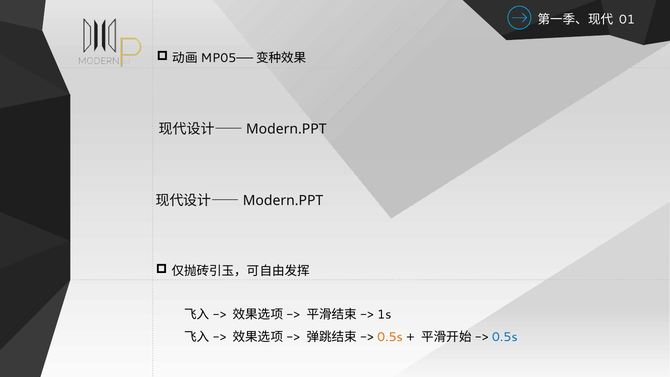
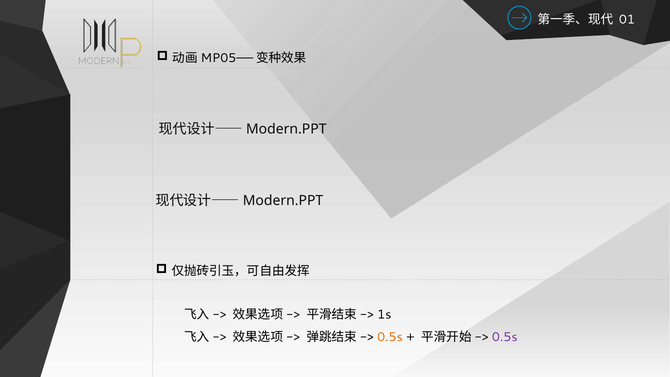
0.5s colour: blue -> purple (505, 337)
